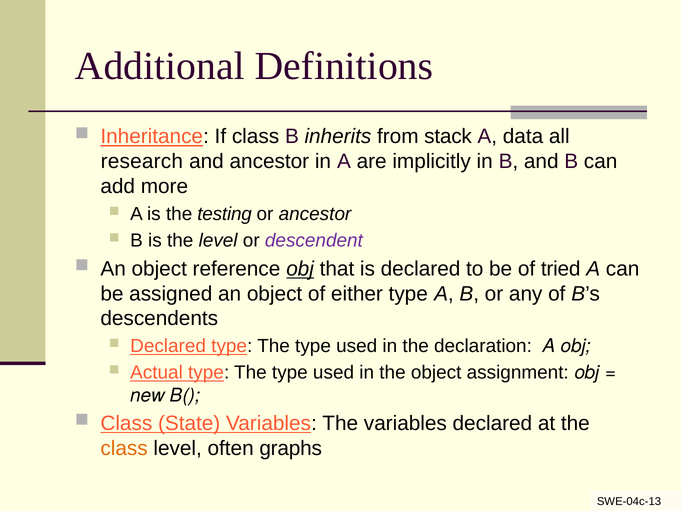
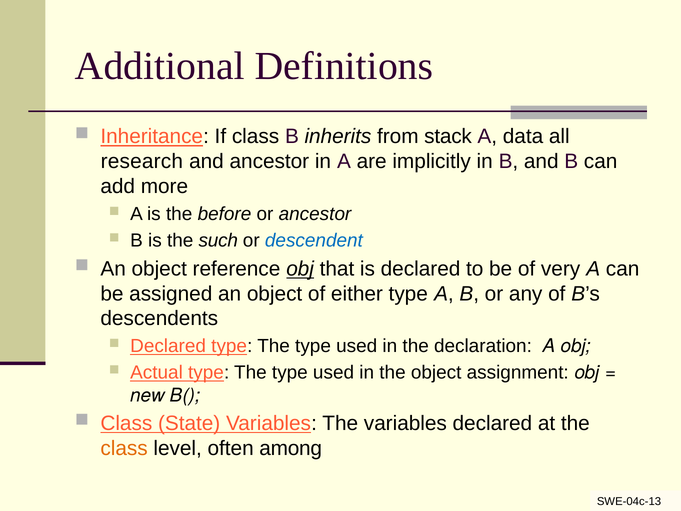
testing: testing -> before (224, 214)
the level: level -> such (218, 240)
descendent colour: purple -> blue (314, 240)
tried: tried -> very (561, 269)
graphs: graphs -> among (291, 448)
